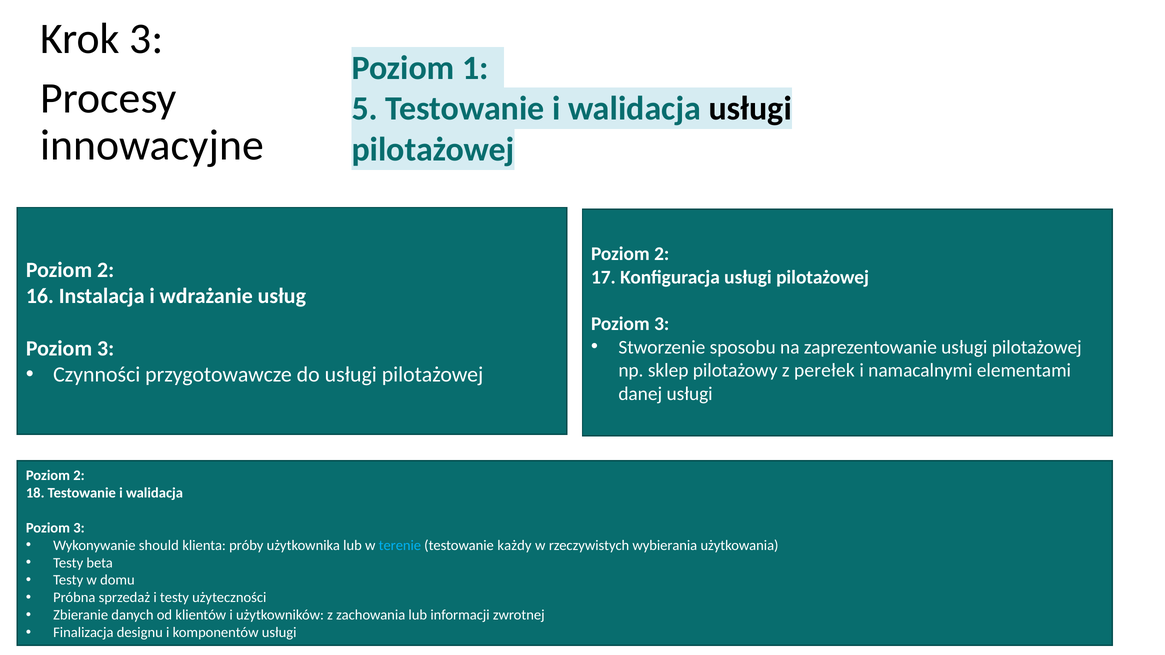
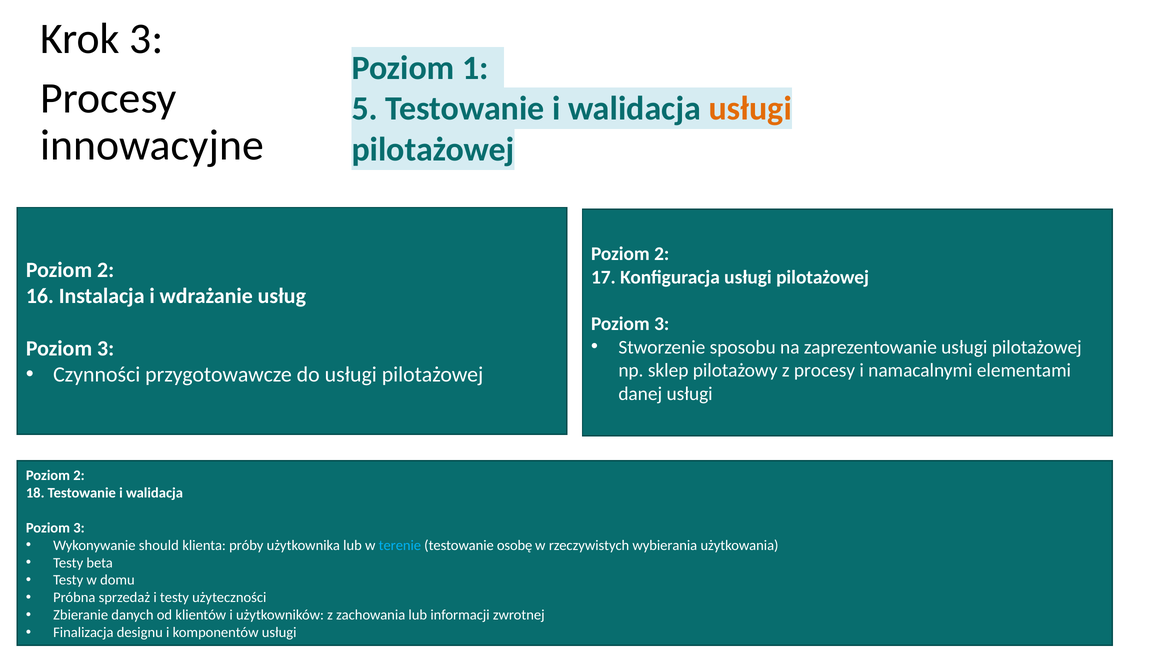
usługi colour: black -> orange (750, 109)
z perełek: perełek -> procesy (825, 371)
każdy: każdy -> osobę (515, 546)
